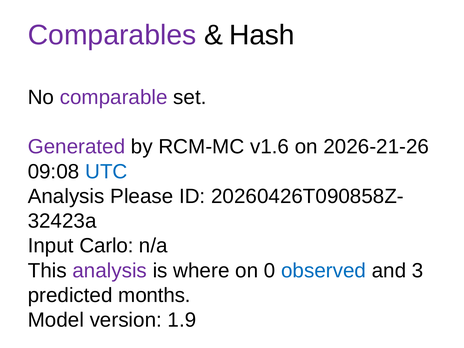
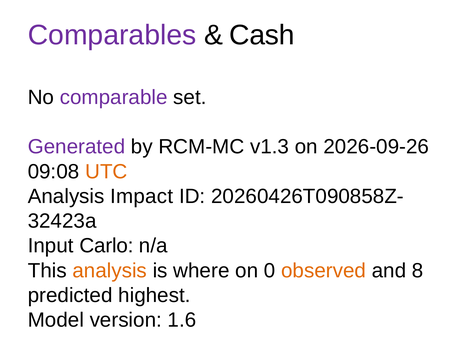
Hash: Hash -> Cash (262, 35)
v1.6: v1.6 -> v1.3 (270, 147)
2026-21-26: 2026-21-26 -> 2026-09-26 (376, 147)
UTC colour: blue -> orange (106, 172)
Please: Please -> Impact (142, 196)
analysis colour: purple -> orange (110, 271)
observed colour: blue -> orange (324, 271)
3: 3 -> 8 (418, 271)
months: months -> highest (154, 295)
1.9: 1.9 -> 1.6 (182, 320)
